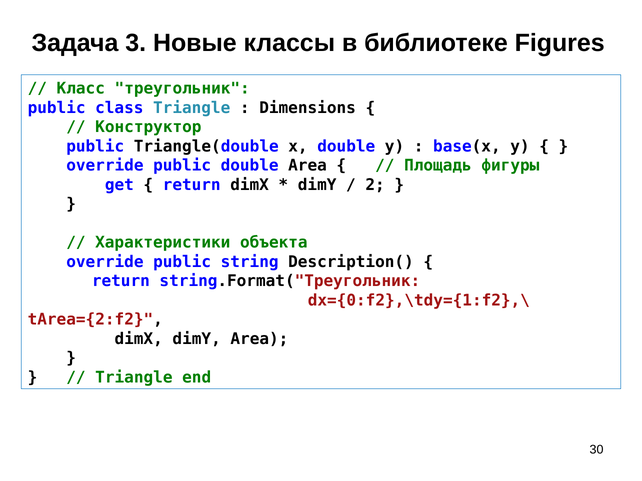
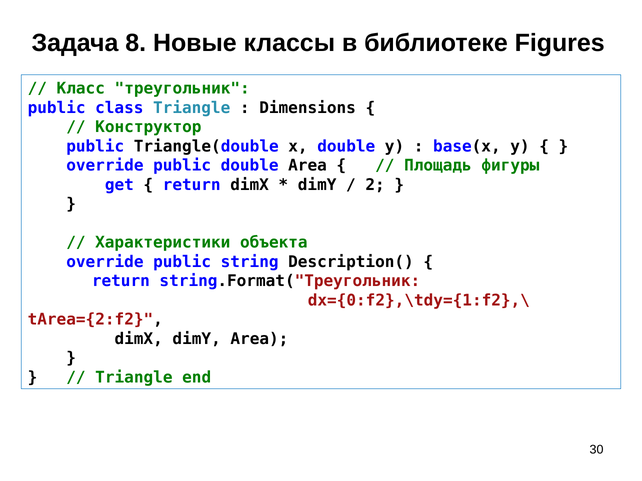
3: 3 -> 8 (136, 43)
